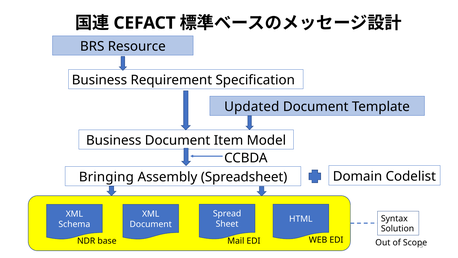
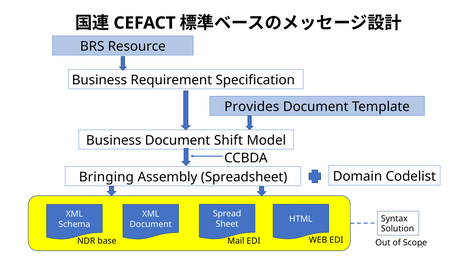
Updated: Updated -> Provides (252, 107)
Item: Item -> Shift (228, 140)
